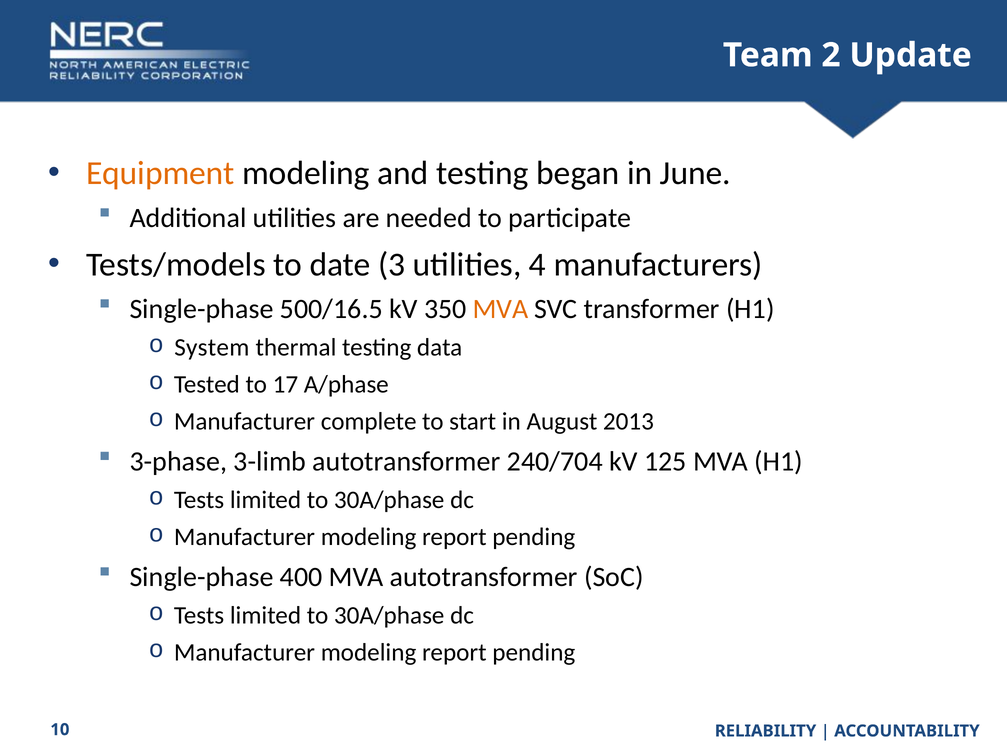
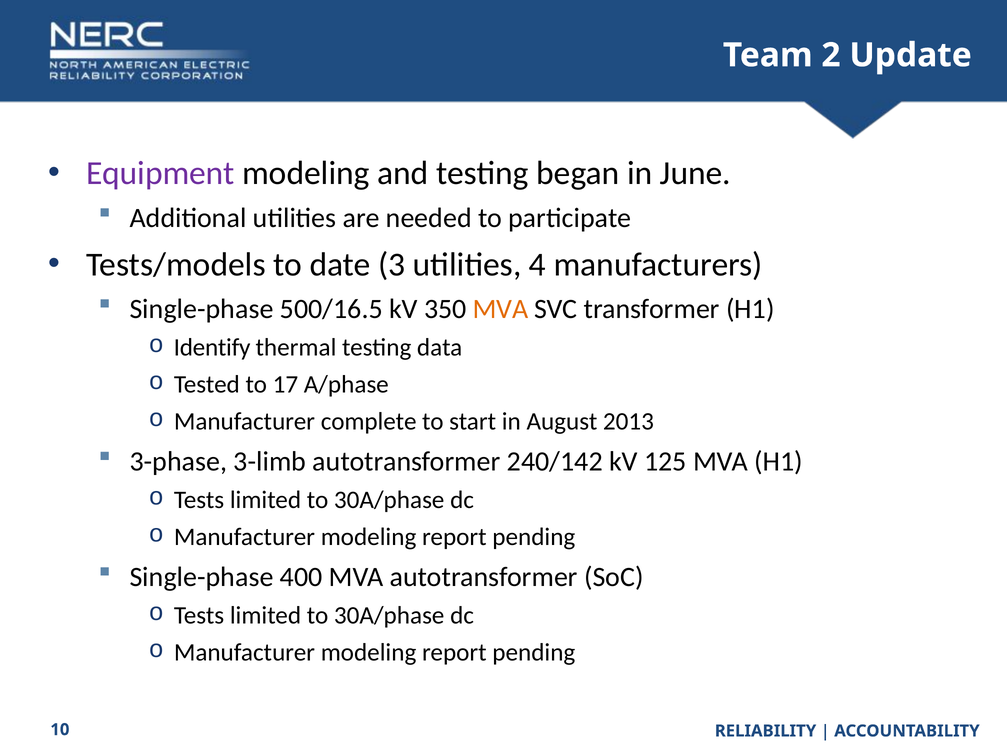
Equipment colour: orange -> purple (160, 173)
System: System -> Identify (212, 348)
240/704: 240/704 -> 240/142 (555, 462)
